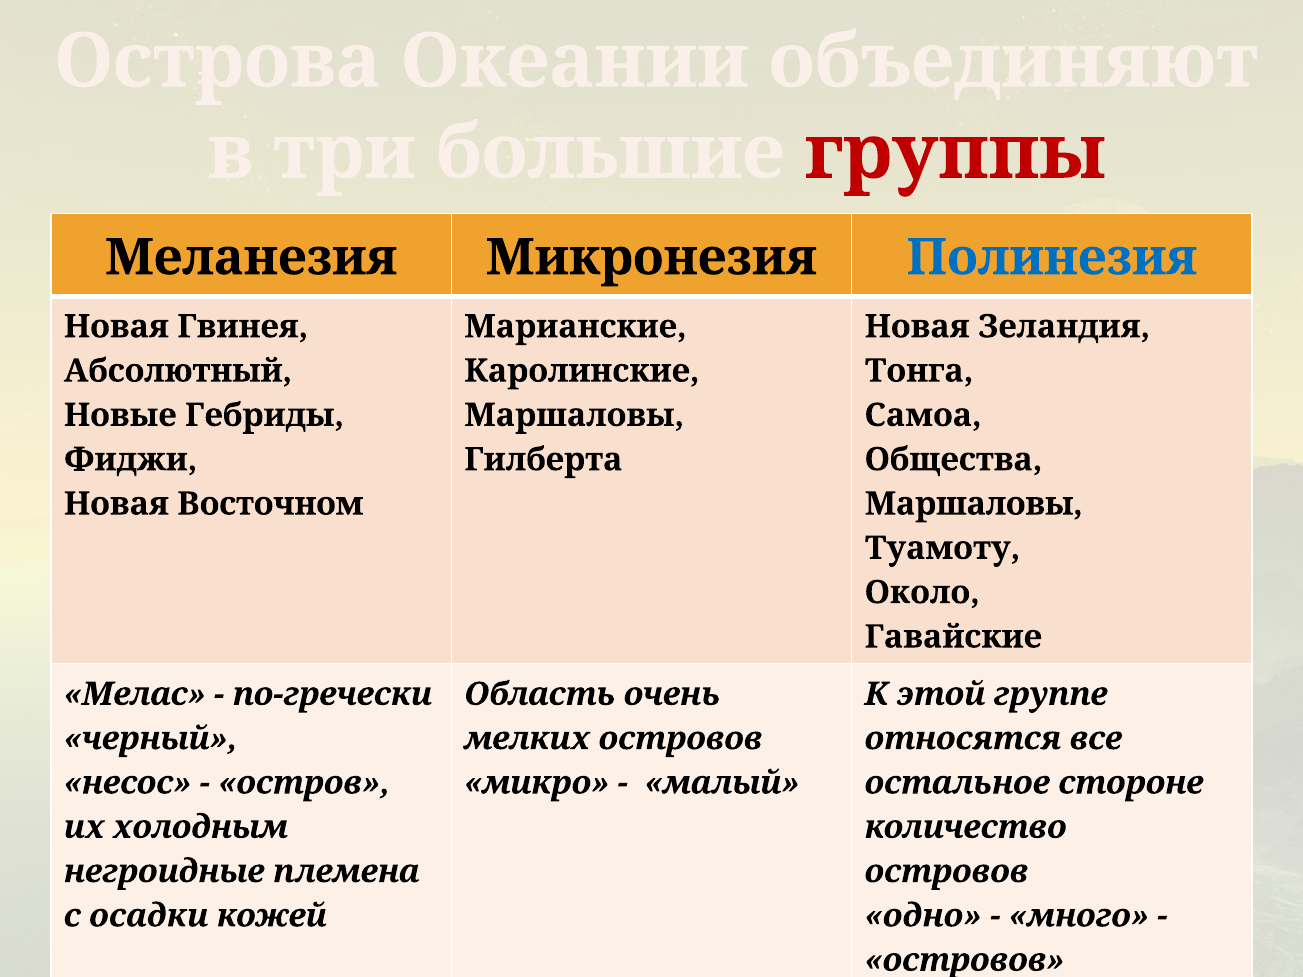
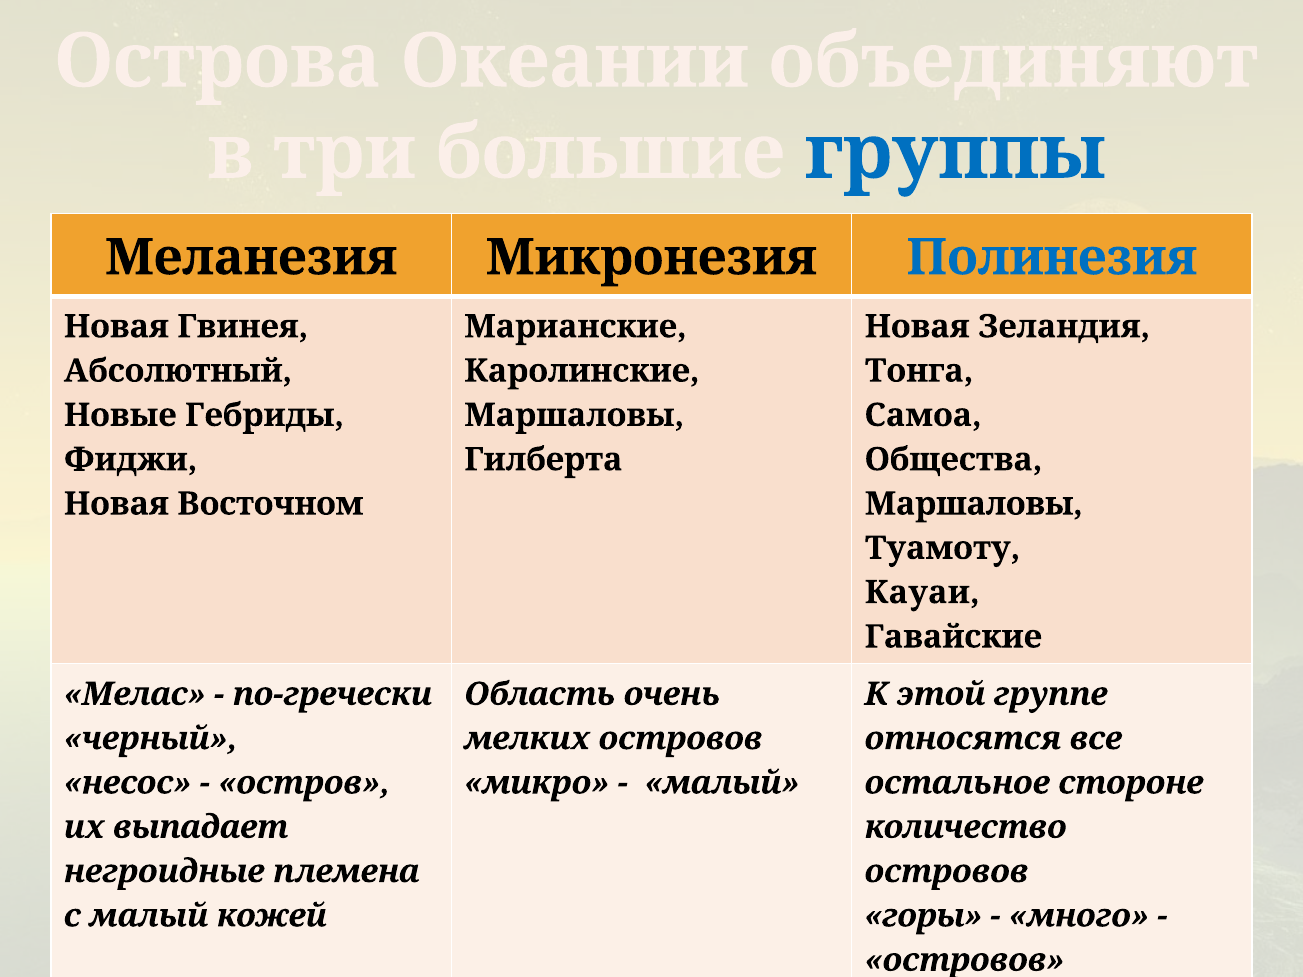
группы colour: red -> blue (955, 153)
Около: Около -> Кауаи (922, 593)
холодным: холодным -> выпадает (201, 827)
с осадки: осадки -> малый (149, 916)
одно: одно -> горы (923, 916)
